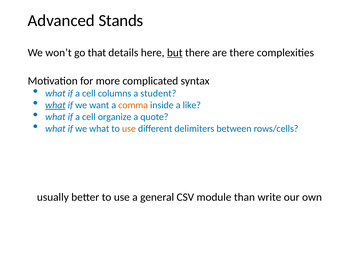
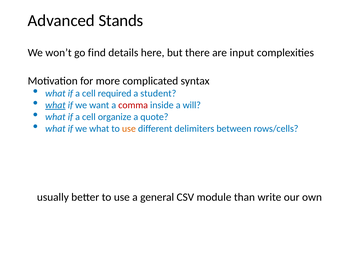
that: that -> find (97, 53)
but underline: present -> none (175, 53)
are there: there -> input (242, 53)
columns: columns -> required (115, 93)
comma colour: orange -> red (133, 105)
like: like -> will (192, 105)
